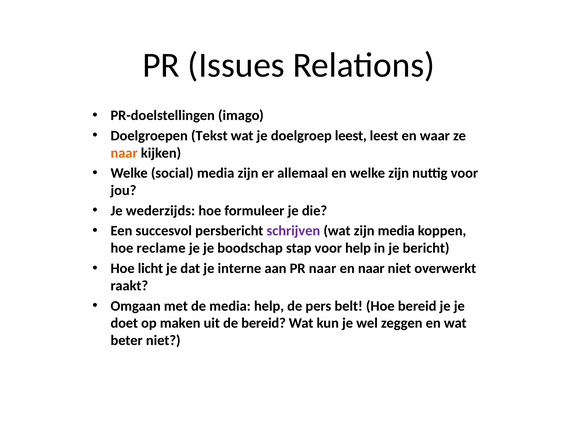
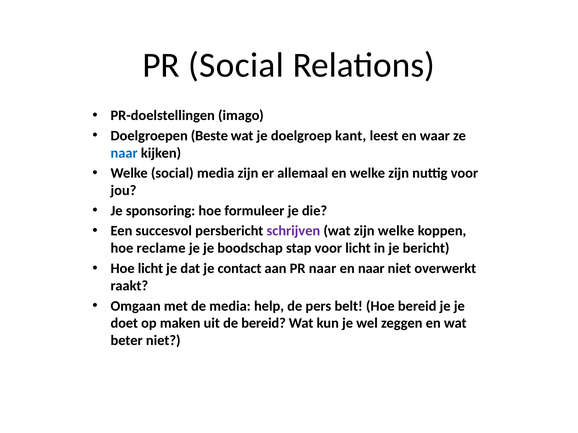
PR Issues: Issues -> Social (236, 65)
Tekst: Tekst -> Beste (209, 136)
doelgroep leest: leest -> kant (351, 136)
naar colour: orange -> blue (124, 153)
wederzijds: wederzijds -> sponsoring (161, 211)
zijn media: media -> welke (396, 231)
voor help: help -> licht (358, 248)
interne: interne -> contact (240, 269)
